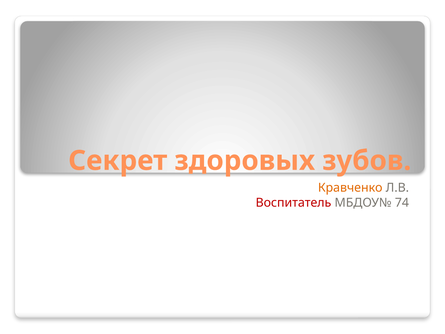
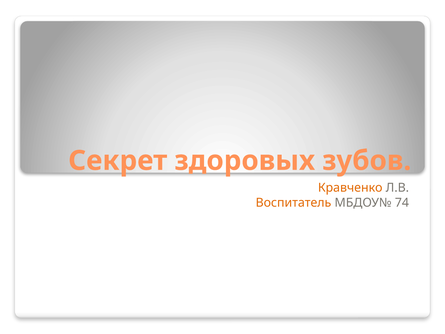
Воспитатель colour: red -> orange (293, 202)
